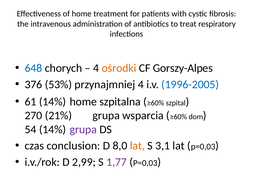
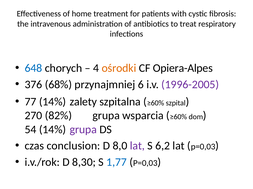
Gorszy-Alpes: Gorszy-Alpes -> Opiera-Alpes (183, 68)
53%: 53% -> 68% (58, 85)
przynajmniej 4: 4 -> 6 (141, 85)
1996-2005 colour: blue -> purple (190, 85)
61: 61 -> 77 (31, 102)
14% home: home -> zalety (83, 102)
21%: 21% -> 82% (58, 116)
lat colour: orange -> purple (137, 146)
3,1: 3,1 -> 6,2 (163, 146)
2,99: 2,99 -> 8,30 (84, 163)
1,77 colour: purple -> blue (117, 163)
